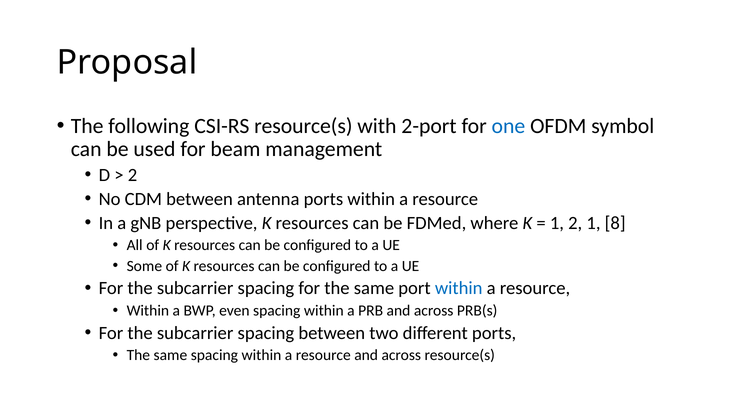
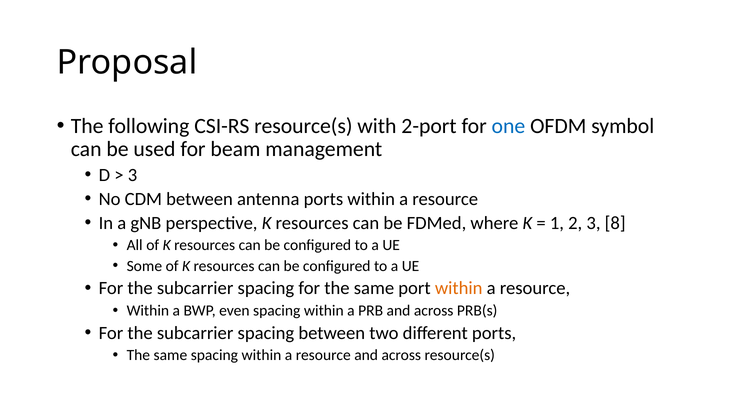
2: 2 -> 3 (133, 175)
2 1: 1 -> 3 (594, 223)
within colour: blue -> orange (459, 288)
